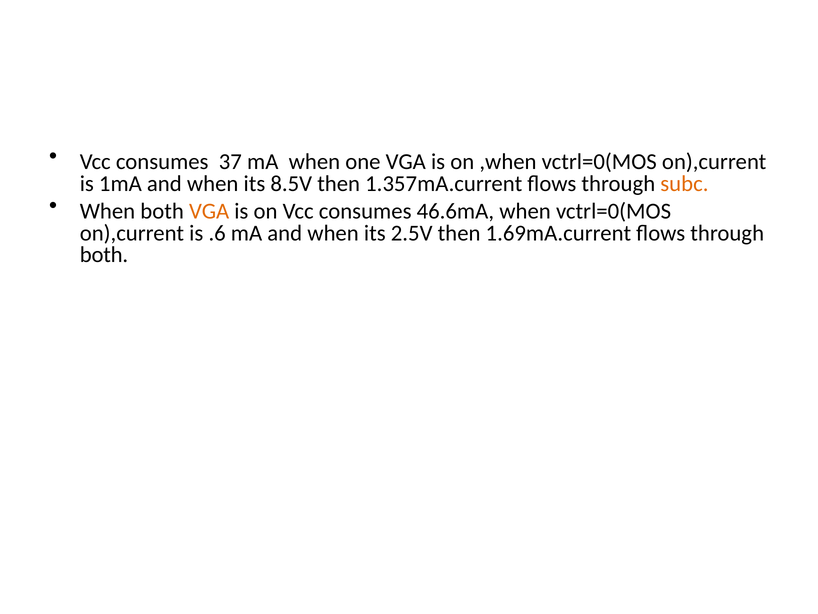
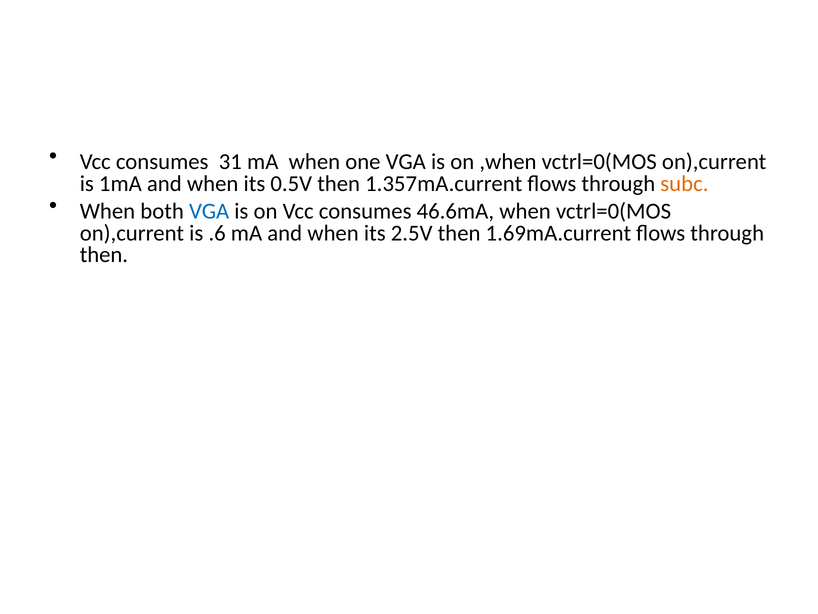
37: 37 -> 31 (230, 162)
8.5V: 8.5V -> 0.5V (291, 183)
VGA colour: orange -> blue (209, 211)
both: both -> then (104, 255)
